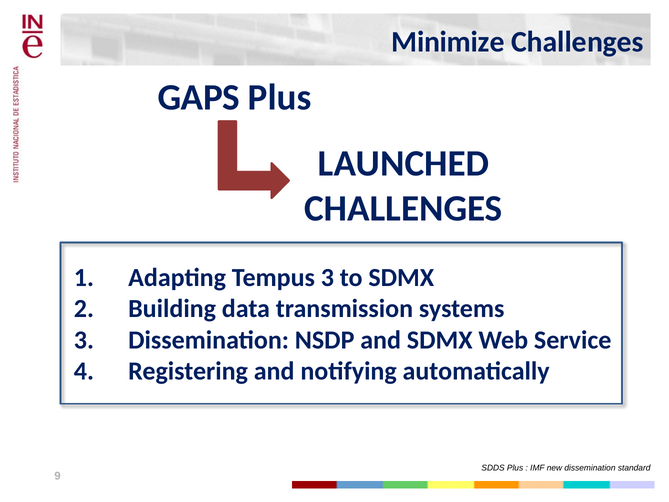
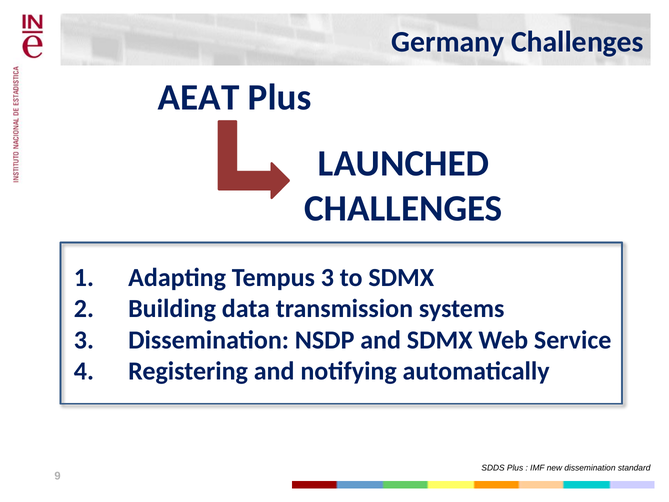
Minimize: Minimize -> Germany (448, 42)
GAPS: GAPS -> AEAT (199, 98)
